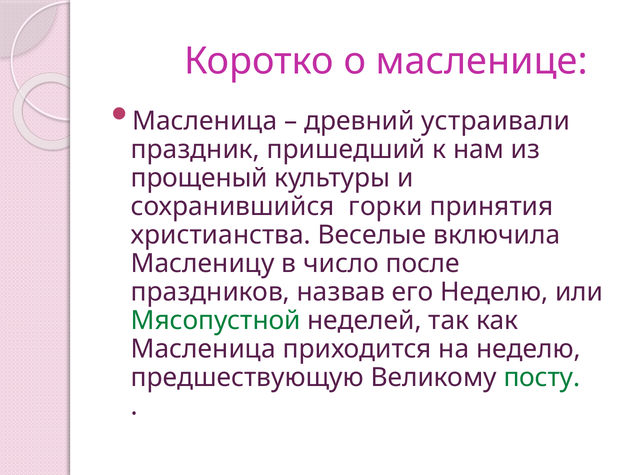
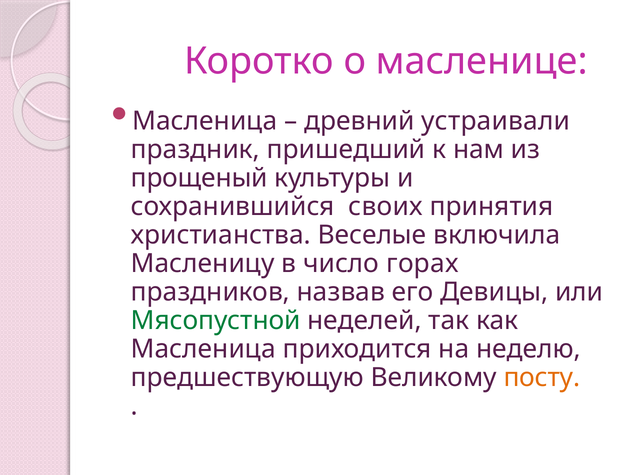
горки: горки -> своих (385, 206)
после: после -> горах (422, 263)
его Неделю: Неделю -> Девицы (494, 292)
посту colour: green -> orange (542, 377)
